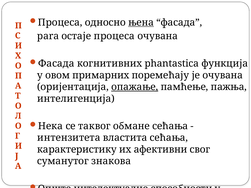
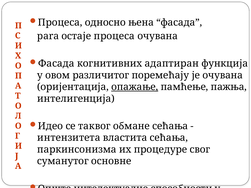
њена underline: present -> none (141, 22)
phantastica: phantastica -> адаптиран (172, 64)
примарних: примарних -> различитог (101, 75)
Нека: Нека -> Идео (50, 126)
карактеристику: карактеристику -> паркинсонизма (77, 150)
афективни: афективни -> процедуре (161, 150)
знакова: знакова -> основне (111, 161)
